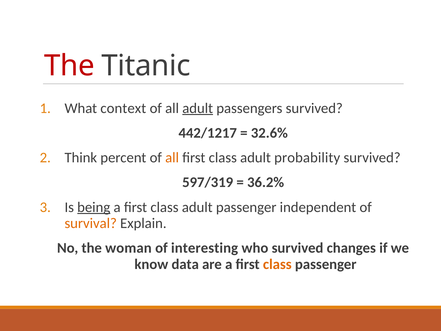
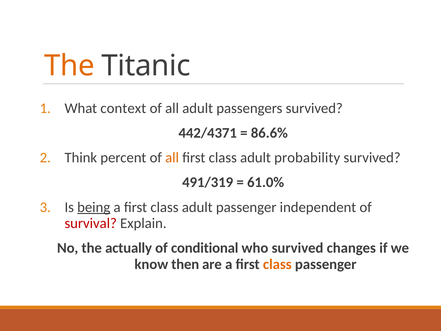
The colour: red -> orange (69, 66)
adult underline: present -> none (198, 108)
442/1217: 442/1217 -> 442/4371 (208, 133)
32.6%: 32.6% -> 86.6% (269, 133)
597/319: 597/319 -> 491/319 (208, 182)
36.2%: 36.2% -> 61.0% (266, 182)
survival colour: orange -> red (91, 223)
woman: woman -> actually (129, 248)
interesting: interesting -> conditional (205, 248)
data: data -> then (185, 264)
